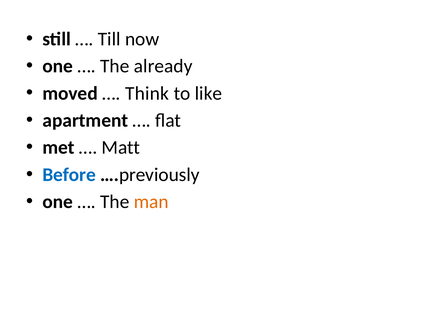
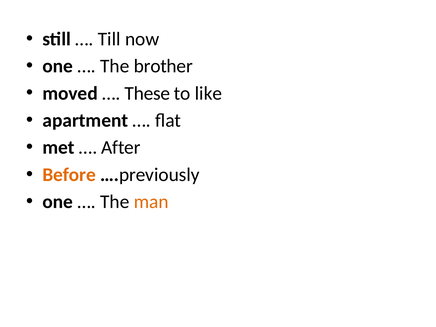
already: already -> brother (163, 66)
Think: Think -> These (147, 93)
Matt: Matt -> After (121, 148)
Before colour: blue -> orange (69, 175)
